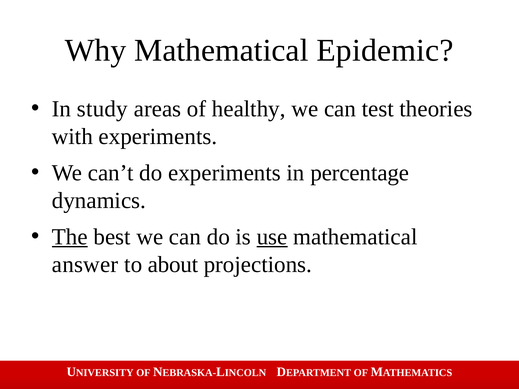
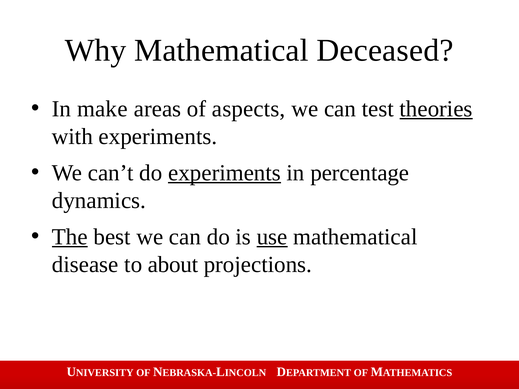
Epidemic: Epidemic -> Deceased (385, 50)
study: study -> make (102, 109)
healthy: healthy -> aspects (249, 109)
theories underline: none -> present (436, 109)
experiments underline: none -> present (224, 173)
answer: answer -> disease (85, 265)
